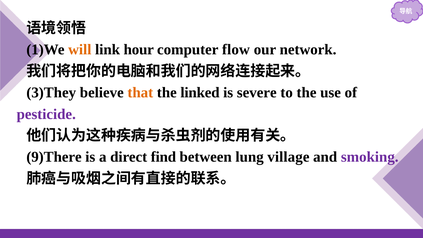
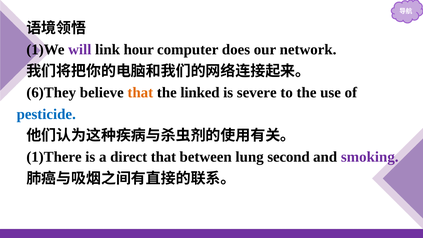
will colour: orange -> purple (80, 50)
flow: flow -> does (236, 50)
3)They: 3)They -> 6)They (51, 93)
pesticide colour: purple -> blue (46, 114)
9)There: 9)There -> 1)There (54, 157)
direct find: find -> that (163, 157)
village: village -> second (289, 157)
